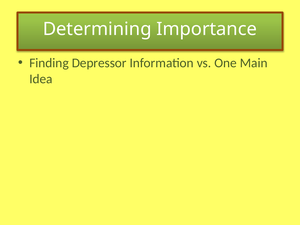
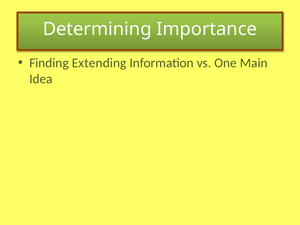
Depressor: Depressor -> Extending (99, 63)
